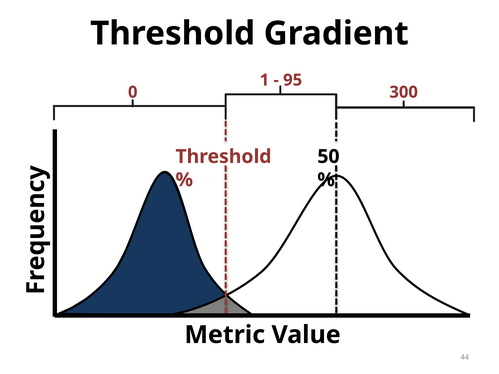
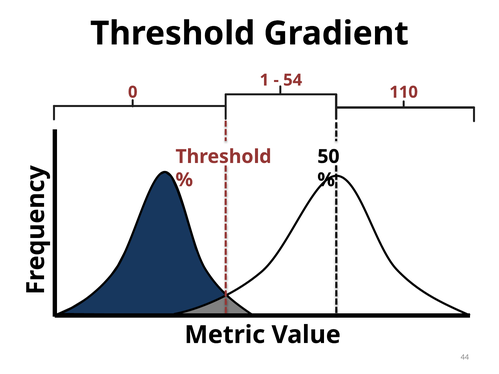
95: 95 -> 54 (293, 80)
300: 300 -> 110 (404, 92)
